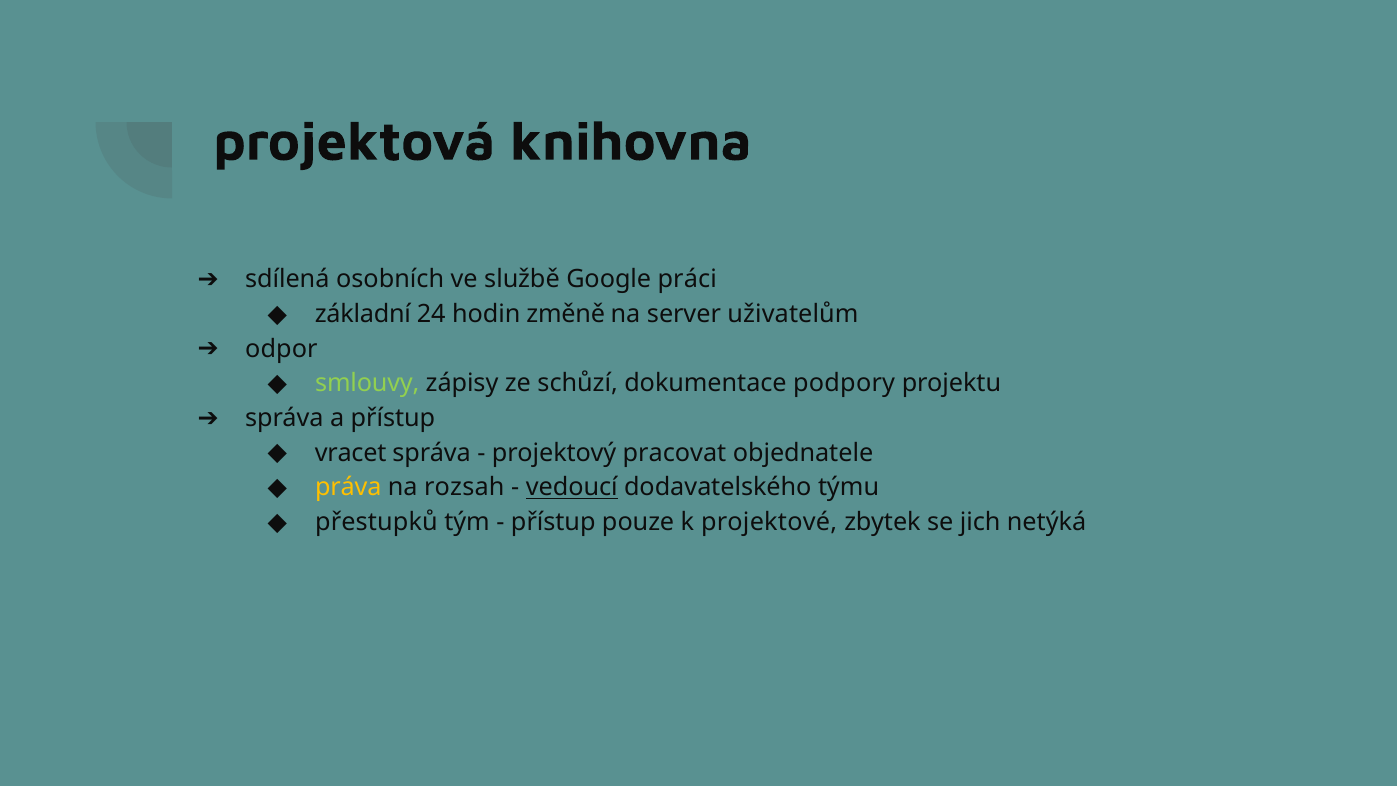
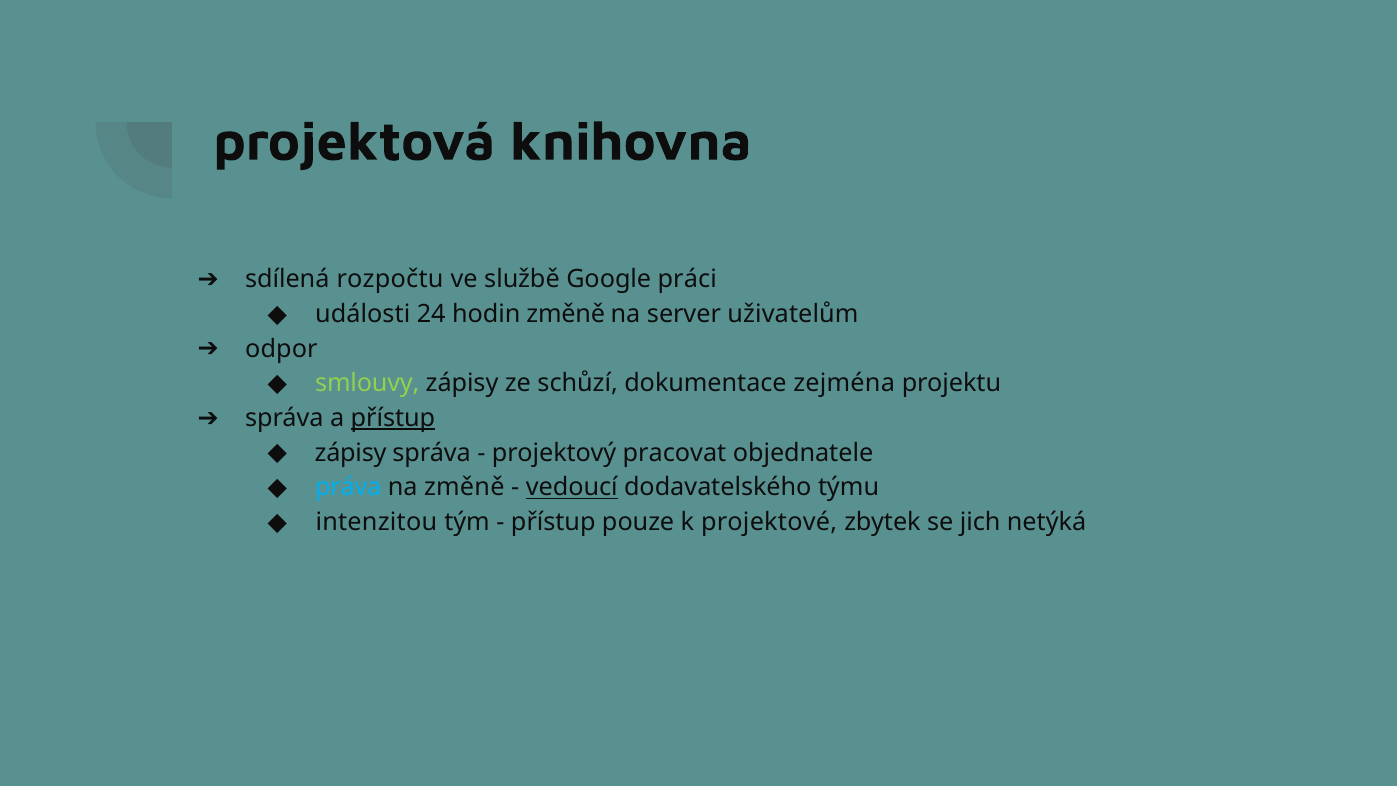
osobních: osobních -> rozpočtu (390, 279)
základní: základní -> události (363, 314)
podpory: podpory -> zejména (844, 383)
přístup underline: none -> present (393, 418)
vracet: vracet -> zápisy (351, 453)
práva colour: yellow -> light blue (348, 487)
na rozsah: rozsah -> změně (464, 487)
přestupků: přestupků -> intenzitou (376, 522)
